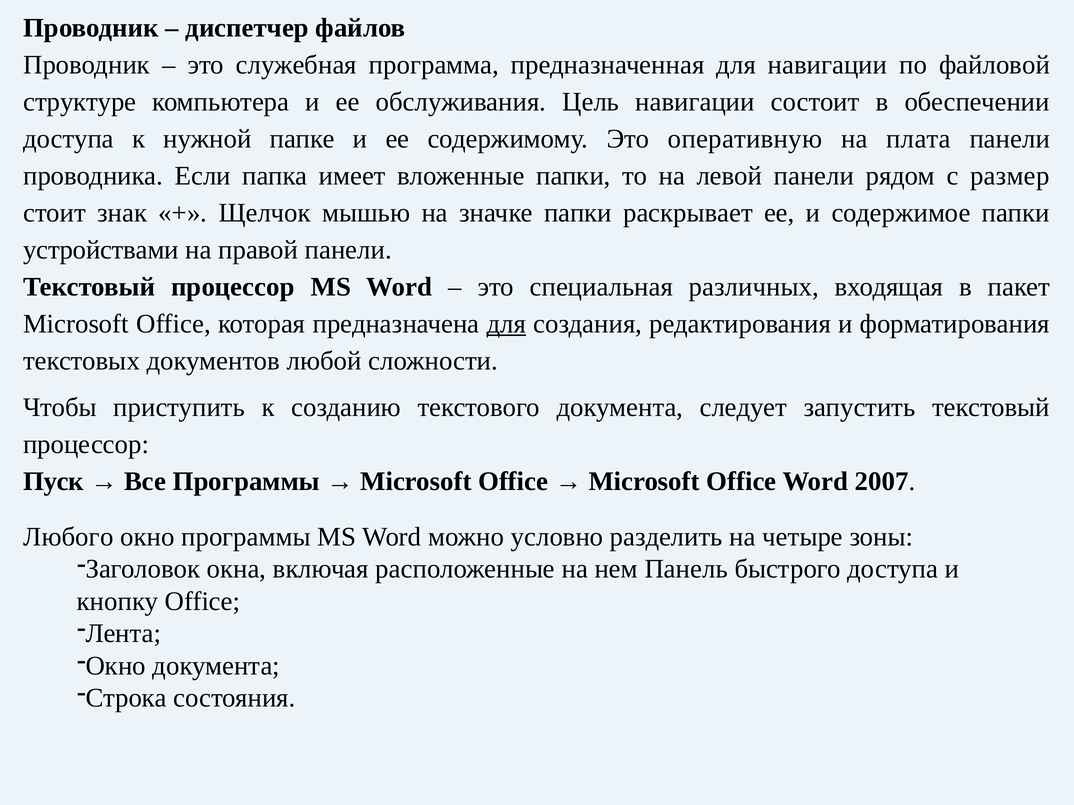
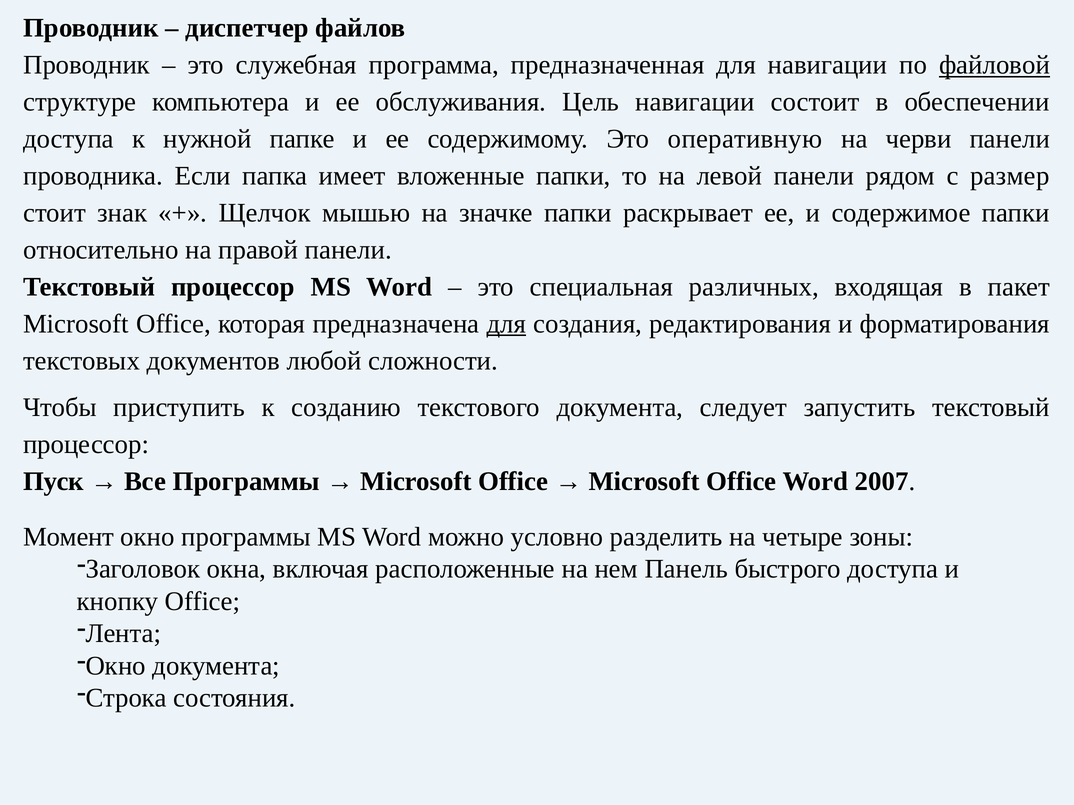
файловой underline: none -> present (995, 65)
плата: плата -> черви (919, 139)
устройствами: устройствами -> относительно (101, 250)
Любого: Любого -> Момент (69, 537)
